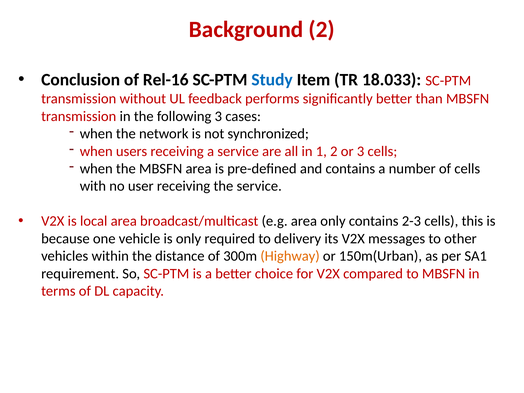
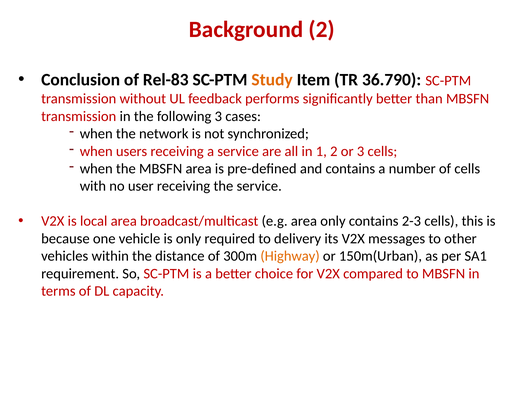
Rel-16: Rel-16 -> Rel-83 (166, 80)
Study colour: blue -> orange (272, 80)
18.033: 18.033 -> 36.790 (392, 80)
